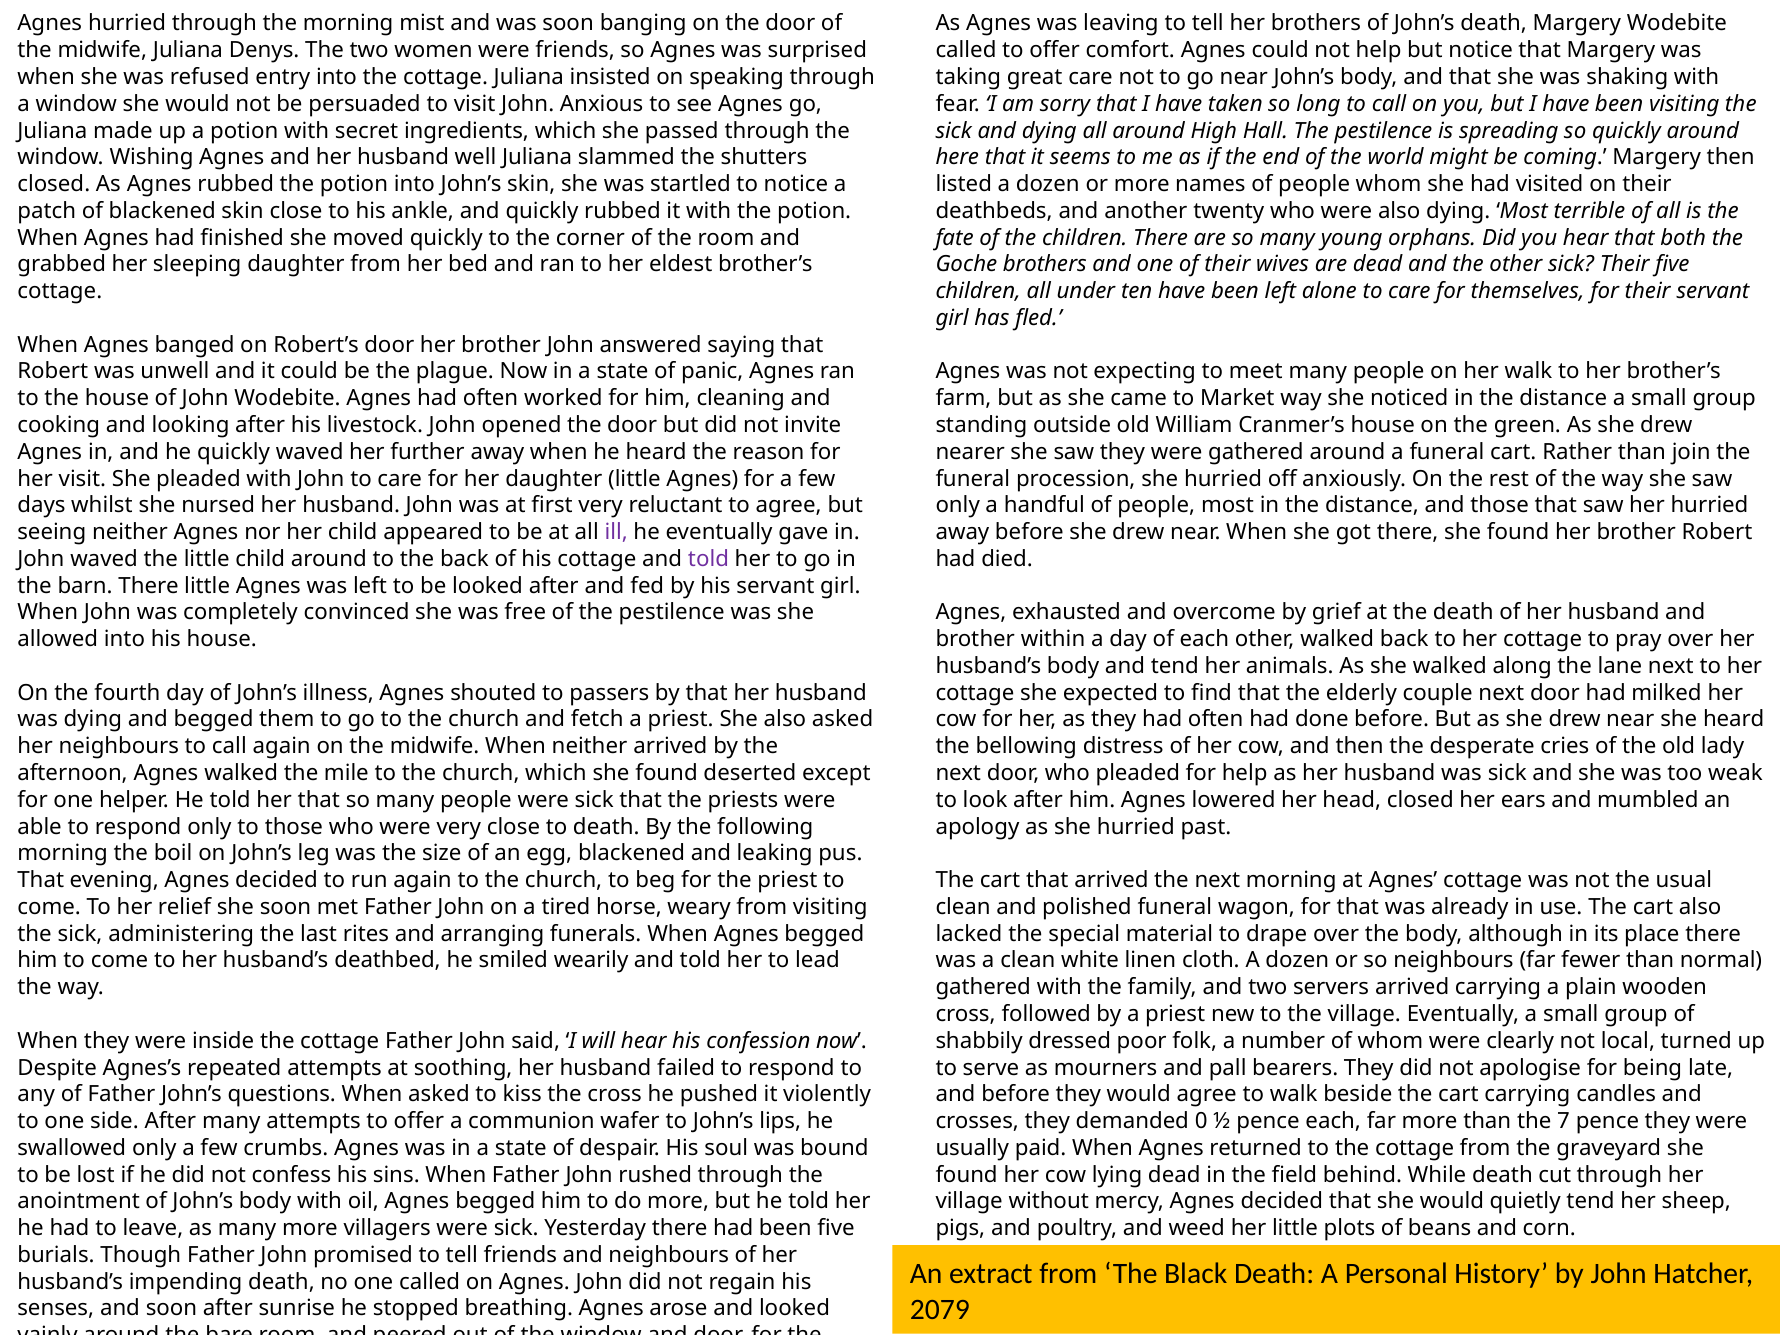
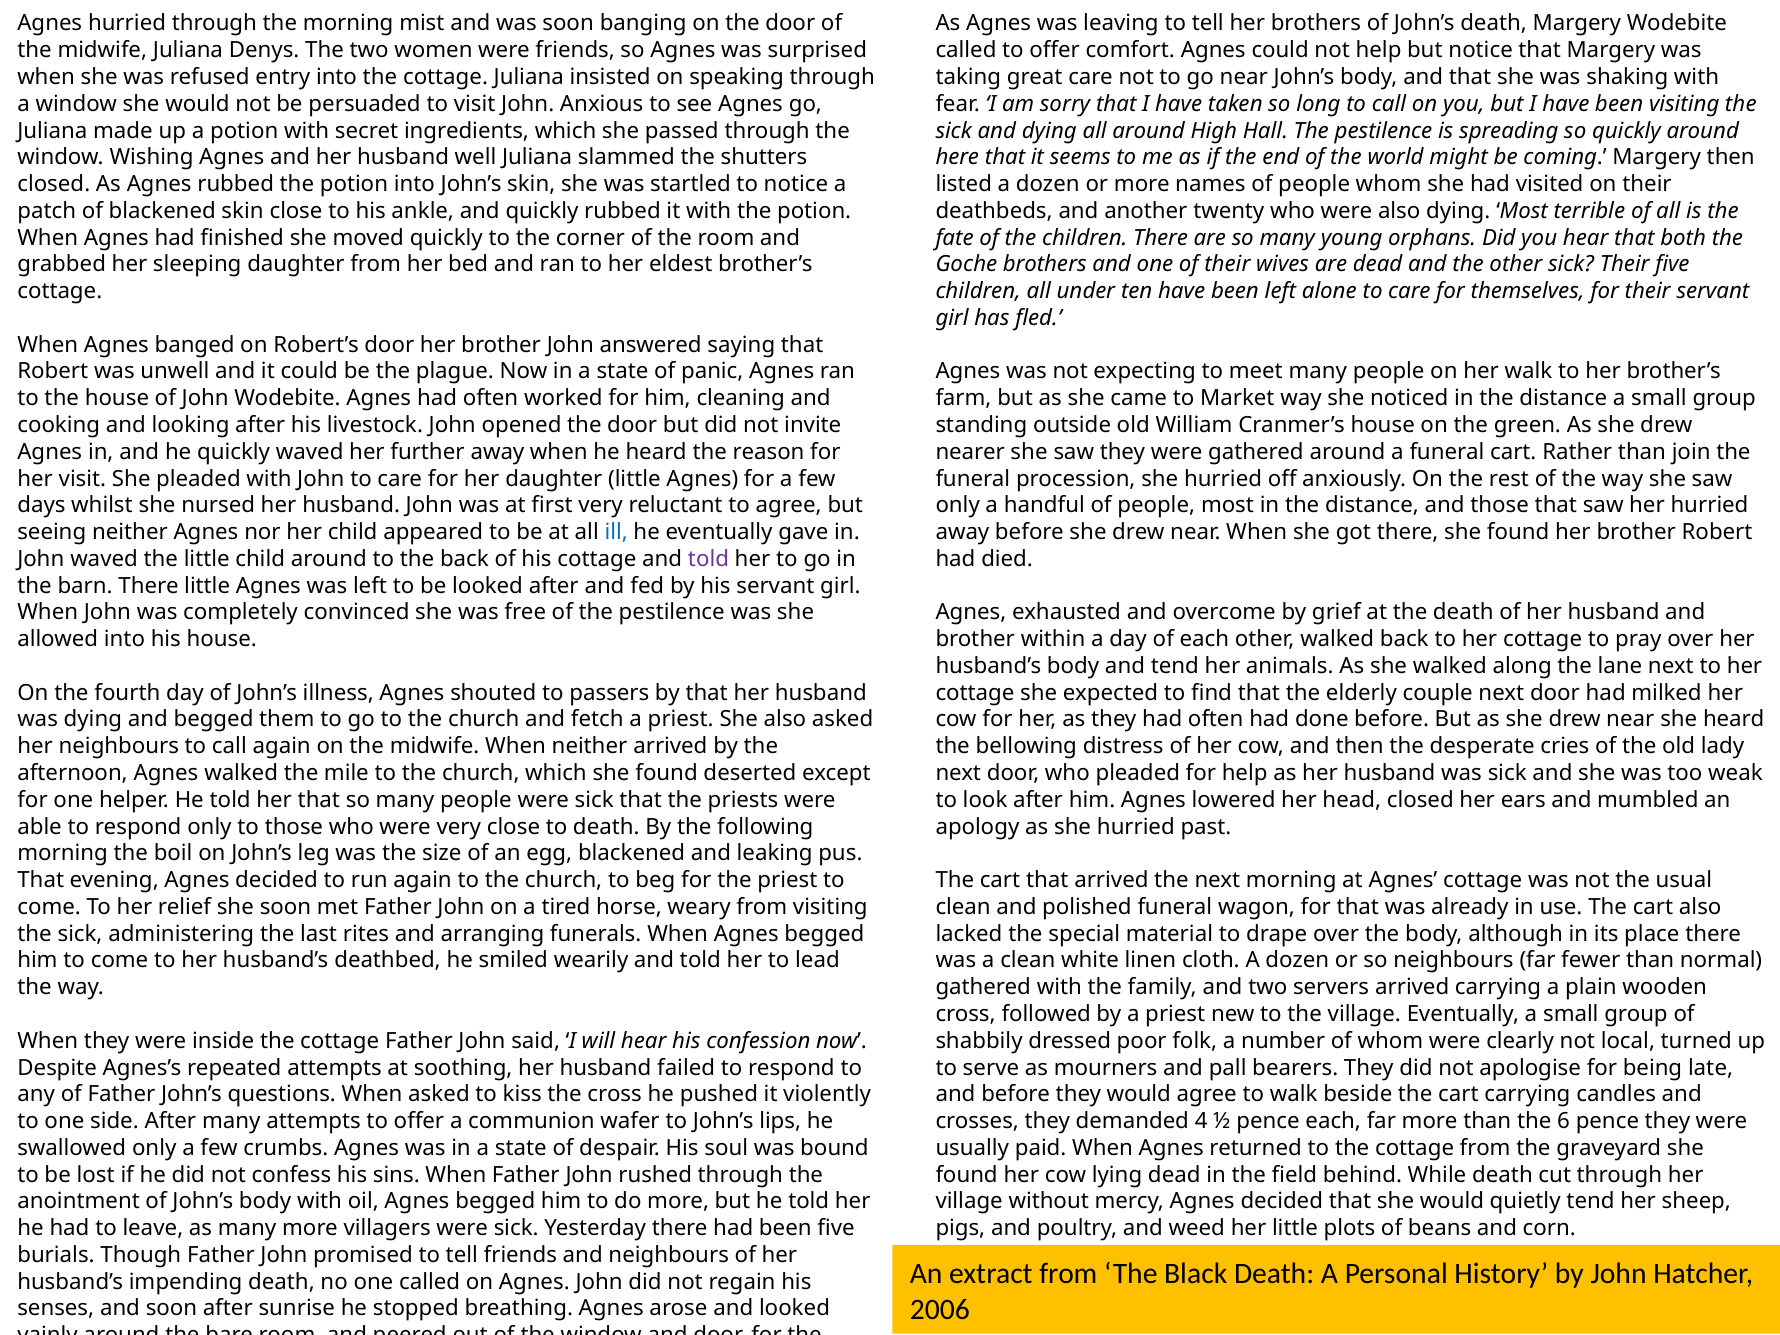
ill colour: purple -> blue (616, 532)
0: 0 -> 4 (1201, 1121)
7: 7 -> 6 (1563, 1121)
2079: 2079 -> 2006 (940, 1309)
